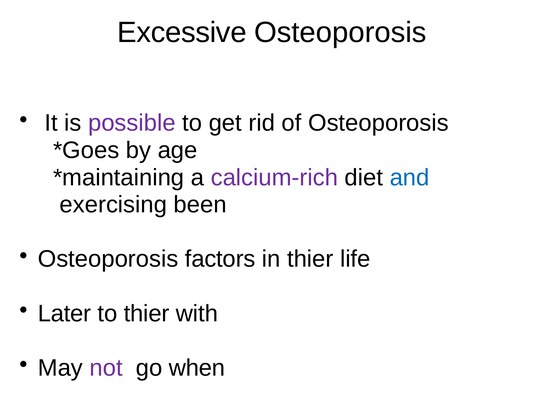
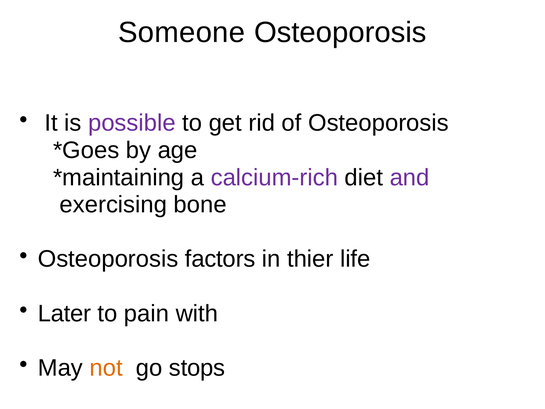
Excessive: Excessive -> Someone (182, 32)
and colour: blue -> purple (410, 177)
been: been -> bone (200, 205)
to thier: thier -> pain (146, 313)
not colour: purple -> orange (106, 368)
when: when -> stops (197, 368)
